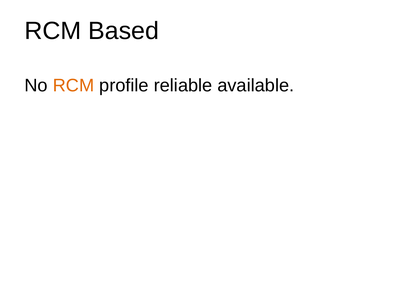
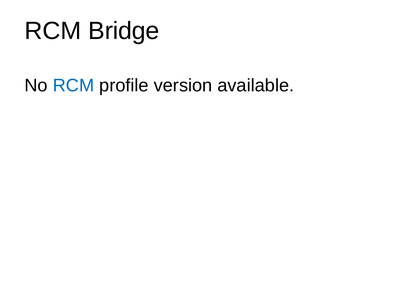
Based: Based -> Bridge (124, 31)
RCM colour: orange -> blue (73, 86)
reliable: reliable -> version (183, 86)
